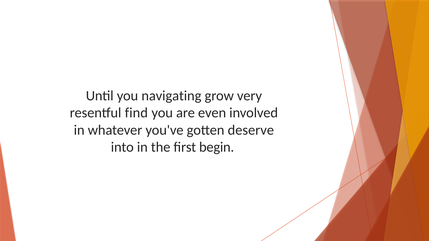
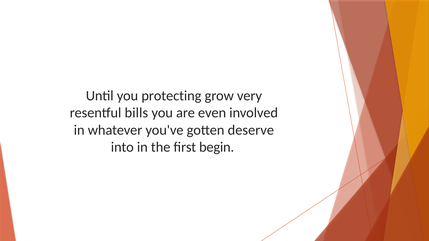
navigating: navigating -> protecting (171, 96)
find: find -> bills (136, 113)
